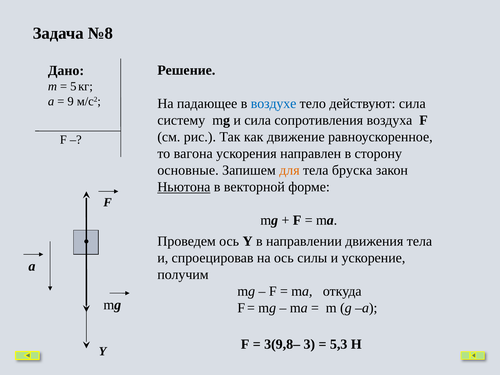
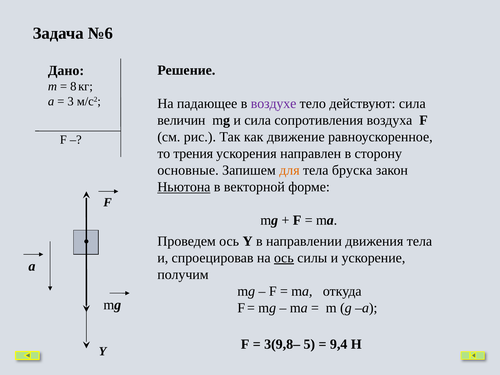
№8: №8 -> №6 (100, 33)
5: 5 -> 8 (73, 86)
9: 9 -> 3 (71, 101)
воздухе colour: blue -> purple (274, 104)
систему: систему -> величин (181, 120)
вагона: вагона -> трения (193, 154)
ось underline: none -> present (284, 258)
3: 3 -> 5 (309, 344)
5,3: 5,3 -> 9,4 (339, 344)
